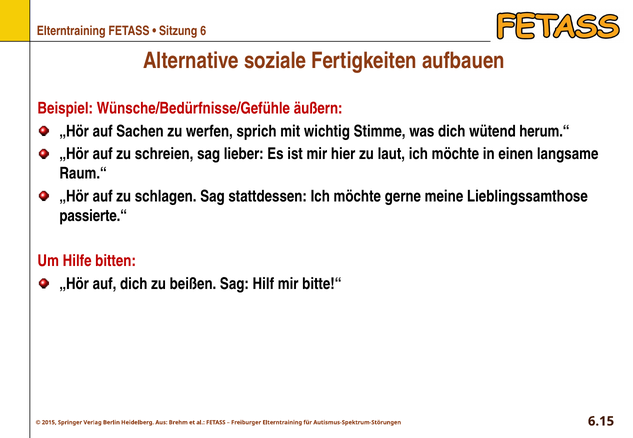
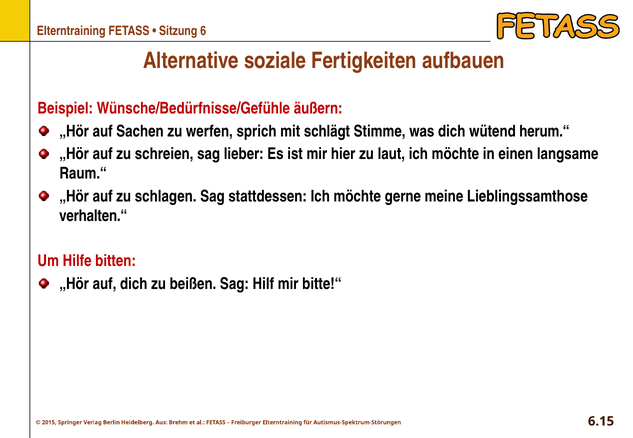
wichtig: wichtig -> schlägt (327, 131)
passierte.“: passierte.“ -> verhalten.“ (93, 216)
